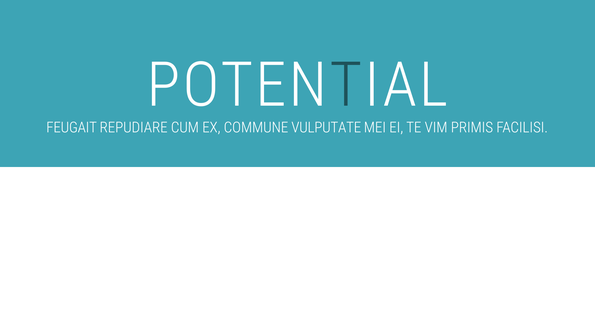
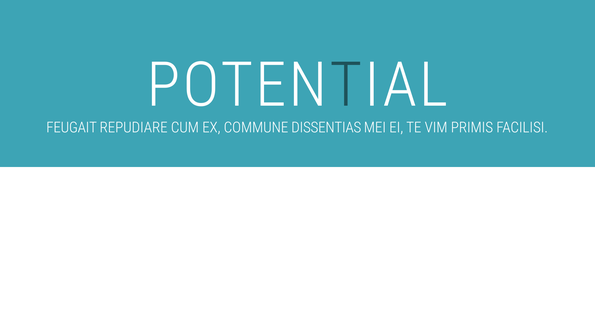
VULPUTATE: VULPUTATE -> DISSENTIAS (326, 128)
